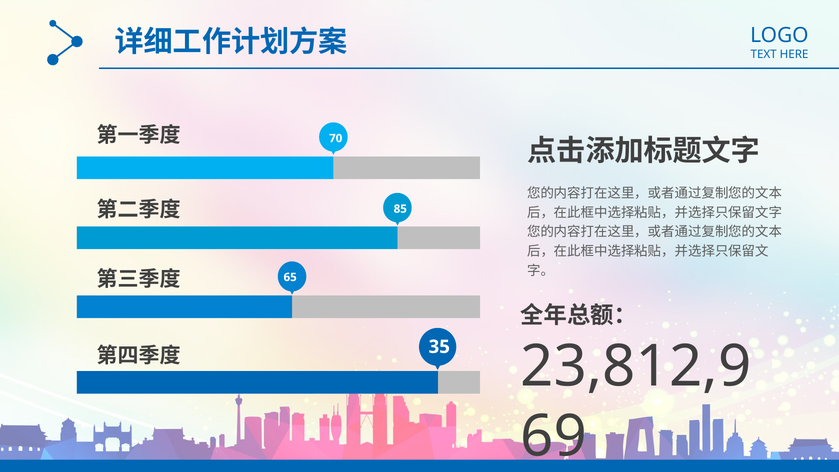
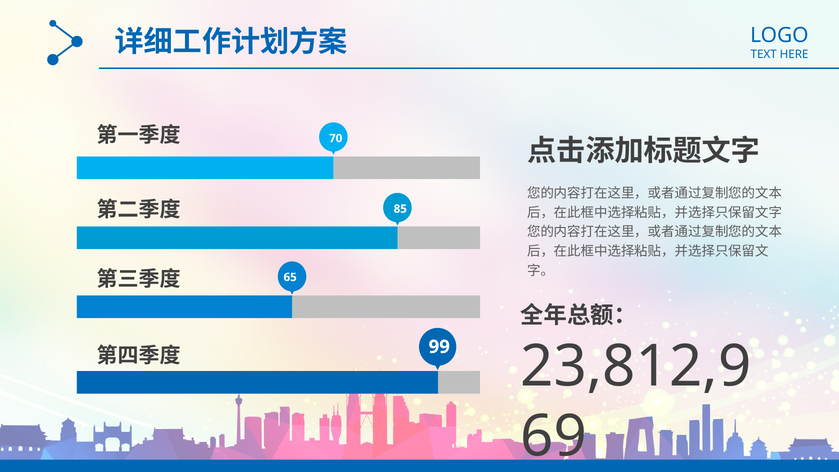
35: 35 -> 99 (439, 347)
